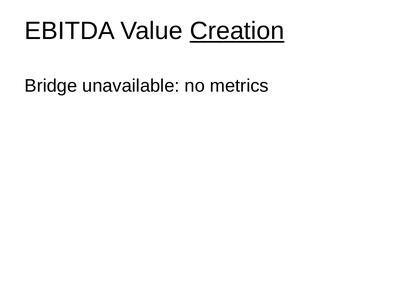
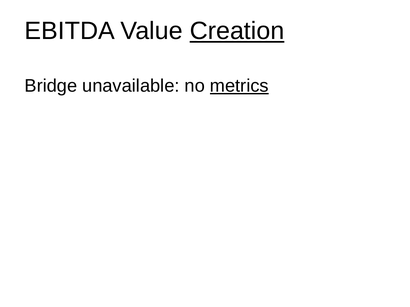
metrics underline: none -> present (239, 86)
